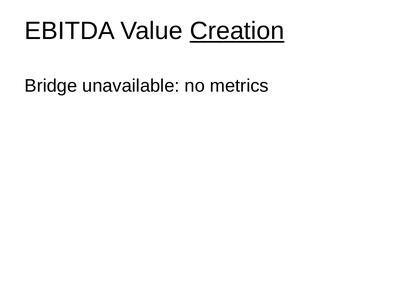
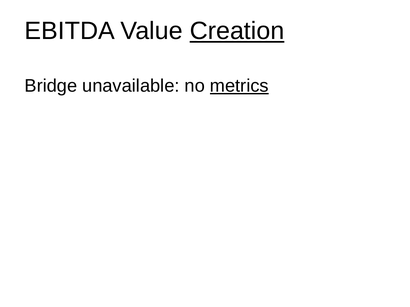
metrics underline: none -> present (239, 86)
